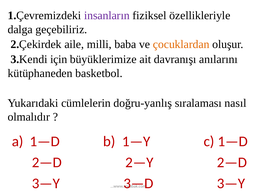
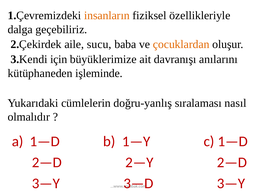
insanların colour: purple -> orange (107, 16)
milli: milli -> sucu (99, 44)
basketbol: basketbol -> işleminde (99, 73)
